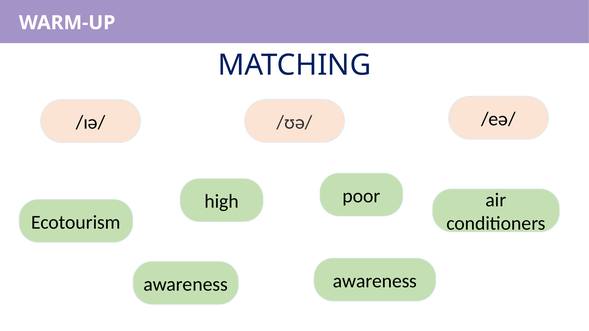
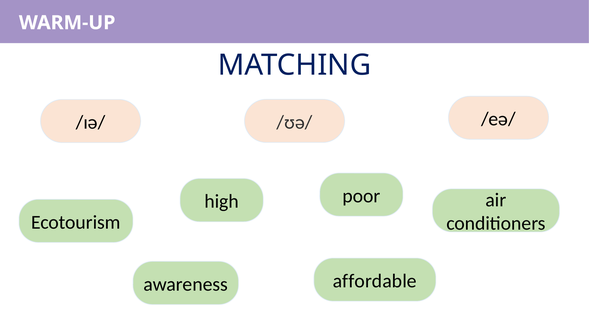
awareness: awareness -> affordable (375, 281)
